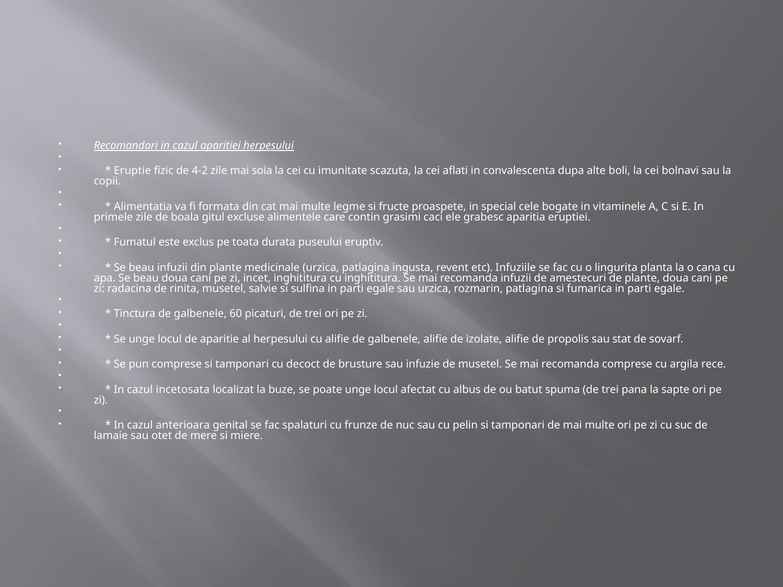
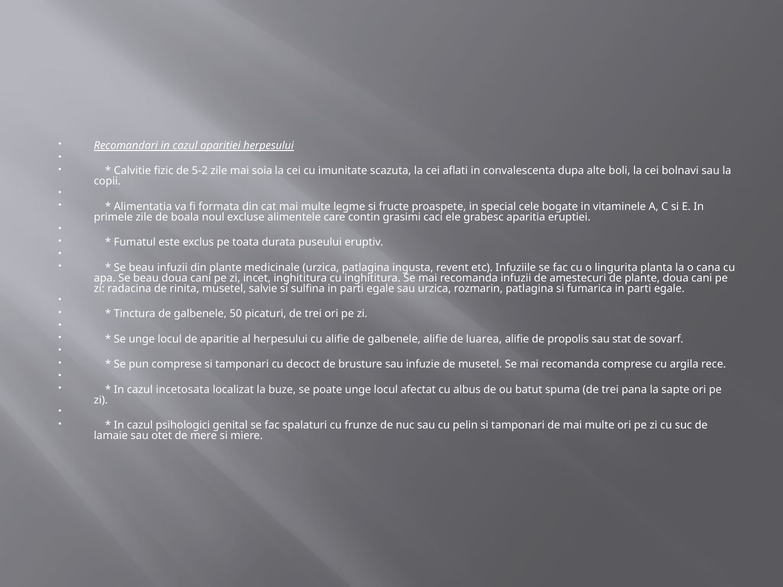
Eruptie: Eruptie -> Calvitie (132, 171)
4-2: 4-2 -> 5-2 (200, 171)
gitul: gitul -> noul (213, 217)
60: 60 -> 50 (236, 314)
izolate: izolate -> luarea (484, 339)
anterioara: anterioara -> psihologici (183, 425)
